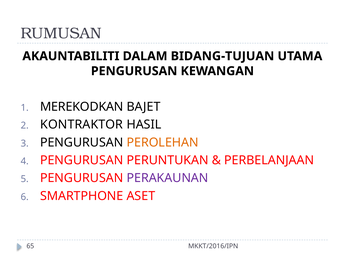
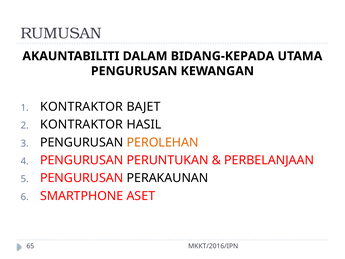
BIDANG-TUJUAN: BIDANG-TUJUAN -> BIDANG-KEPADA (223, 56)
MEREKODKAN: MEREKODKAN -> KONTRAKTOR (82, 107)
PERAKAUNAN colour: purple -> black (167, 178)
